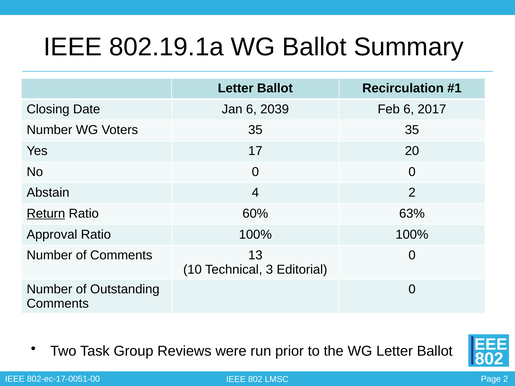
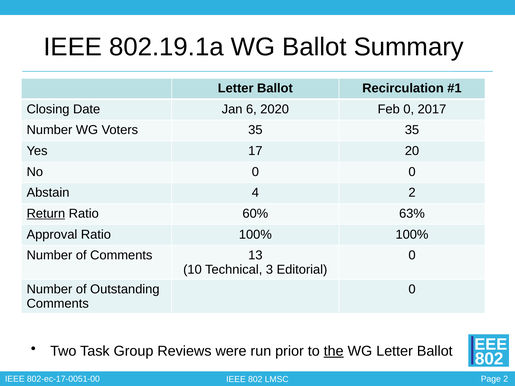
2039: 2039 -> 2020 (275, 109)
Feb 6: 6 -> 0 (409, 109)
the underline: none -> present (334, 351)
